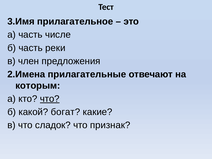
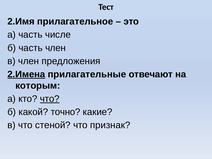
3.Имя: 3.Имя -> 2.Имя (21, 22)
часть реки: реки -> член (55, 48)
2.Имена underline: none -> present (26, 74)
богат: богат -> точно (66, 112)
сладок: сладок -> стеной (53, 125)
